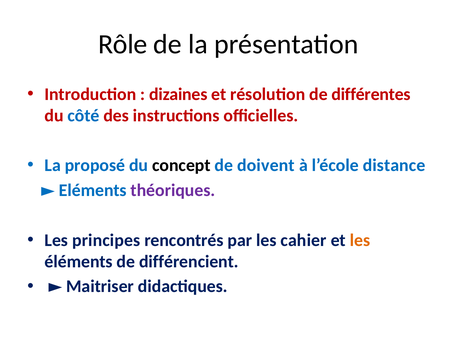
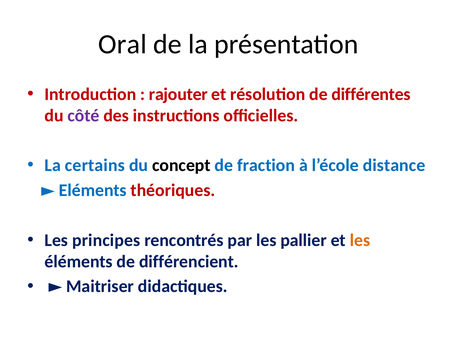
Rôle: Rôle -> Oral (122, 44)
dizaines: dizaines -> rajouter (178, 94)
côté colour: blue -> purple (84, 116)
proposé: proposé -> certains (95, 165)
doivent: doivent -> fraction (266, 165)
théoriques colour: purple -> red (173, 190)
cahier: cahier -> pallier (304, 240)
